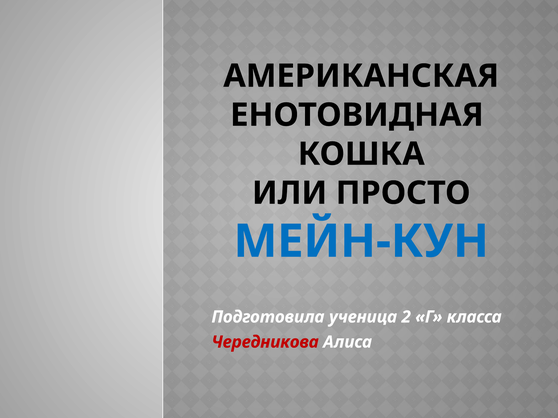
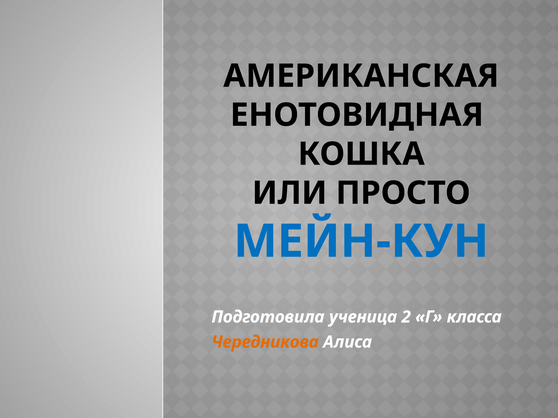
Чередникова colour: red -> orange (265, 342)
